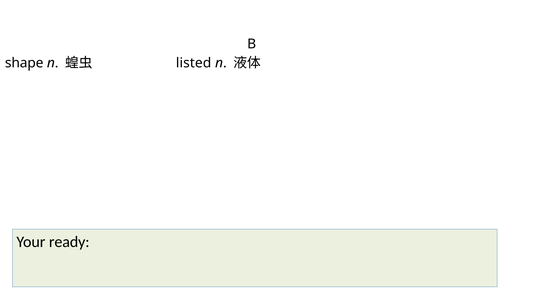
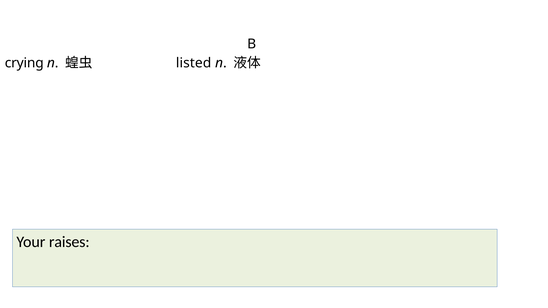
shape: shape -> crying (24, 63)
ready: ready -> raises (69, 242)
